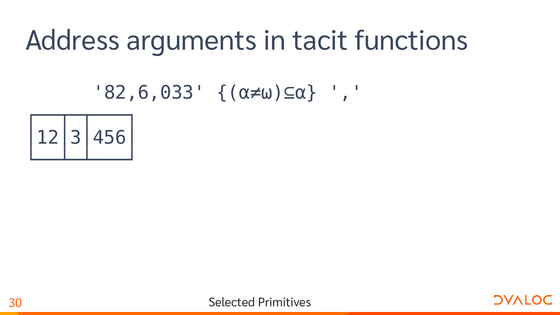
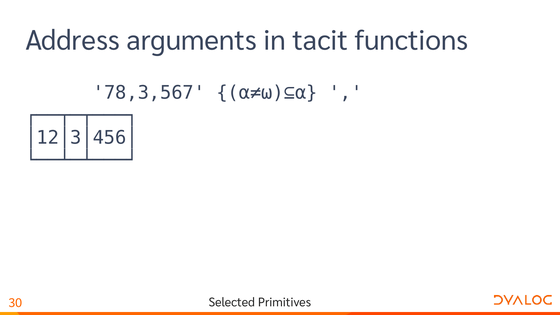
82,6,033: 82,6,033 -> 78,3,567 (149, 93)
